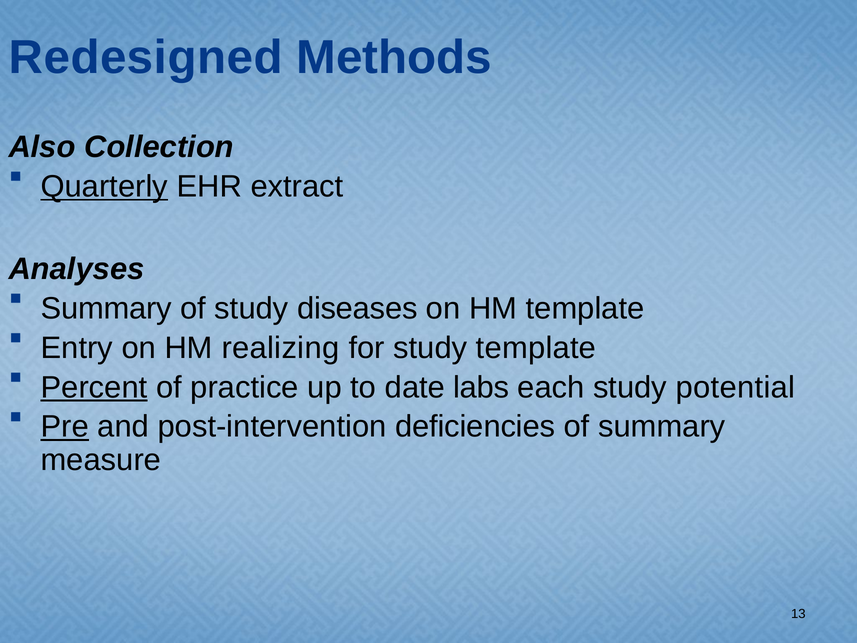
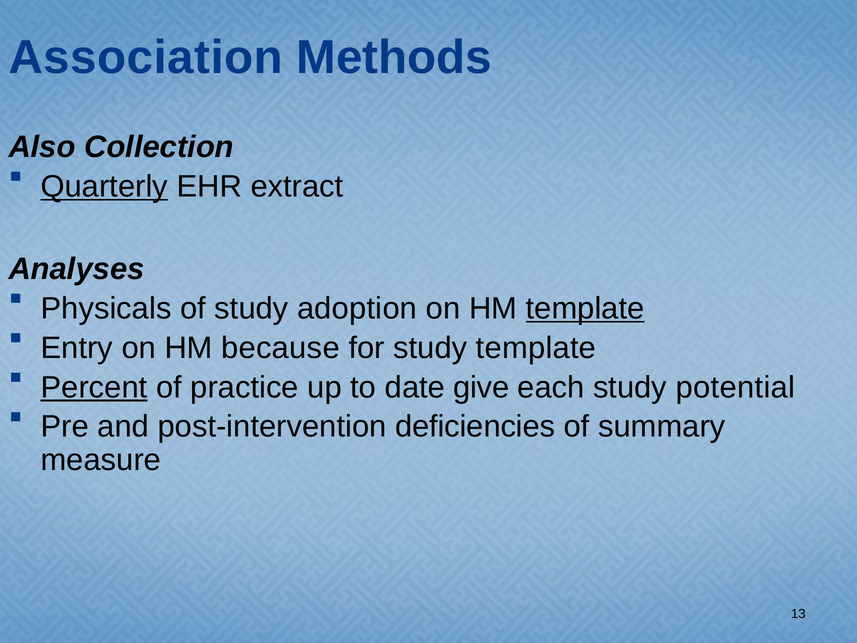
Redesigned: Redesigned -> Association (146, 58)
Summary: Summary -> Physicals (106, 308)
diseases: diseases -> adoption (357, 308)
template underline: none -> present (585, 308)
realizing: realizing -> because (281, 348)
labs: labs -> give (481, 387)
Pre underline: present -> none (65, 427)
